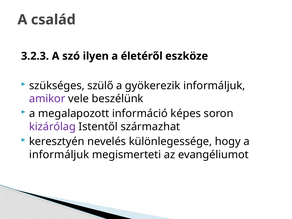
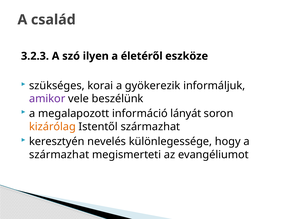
szülő: szülő -> korai (100, 86)
képes: képes -> lányát (186, 114)
kizárólag colour: purple -> orange (52, 127)
informáljuk: informáljuk -> származhat (59, 155)
